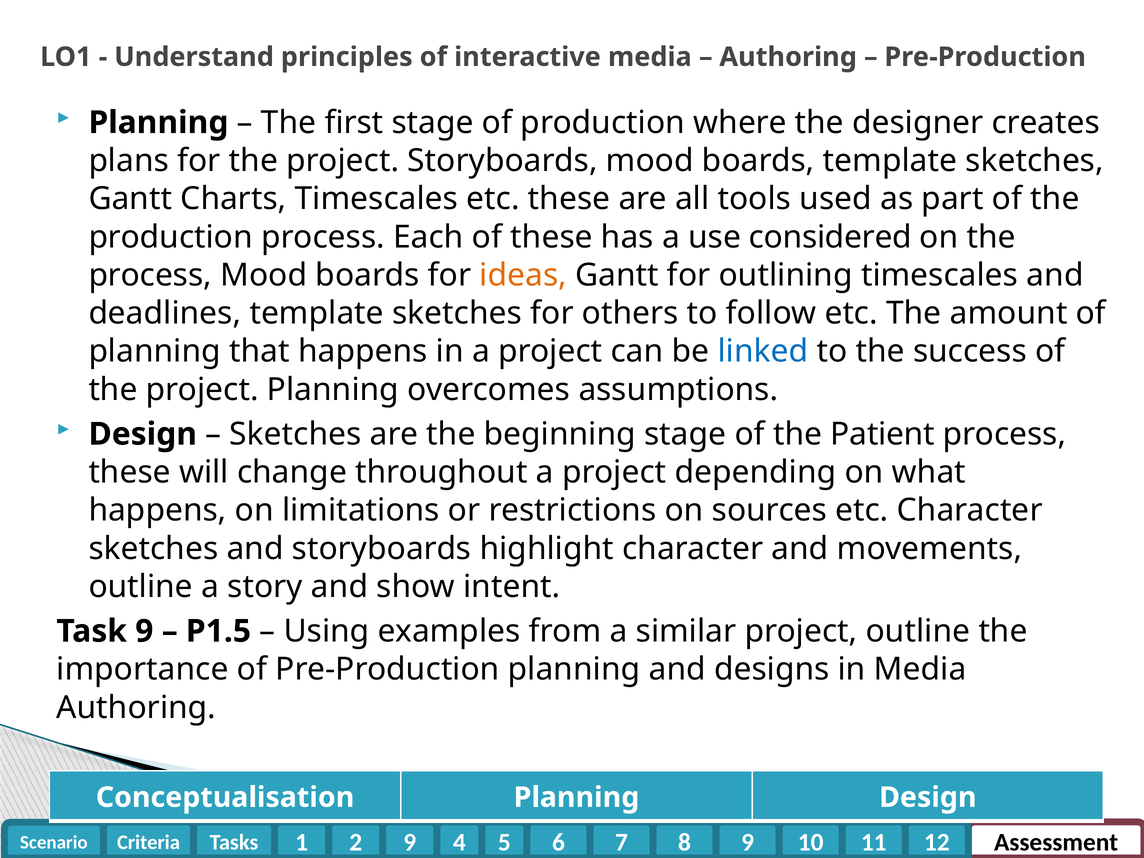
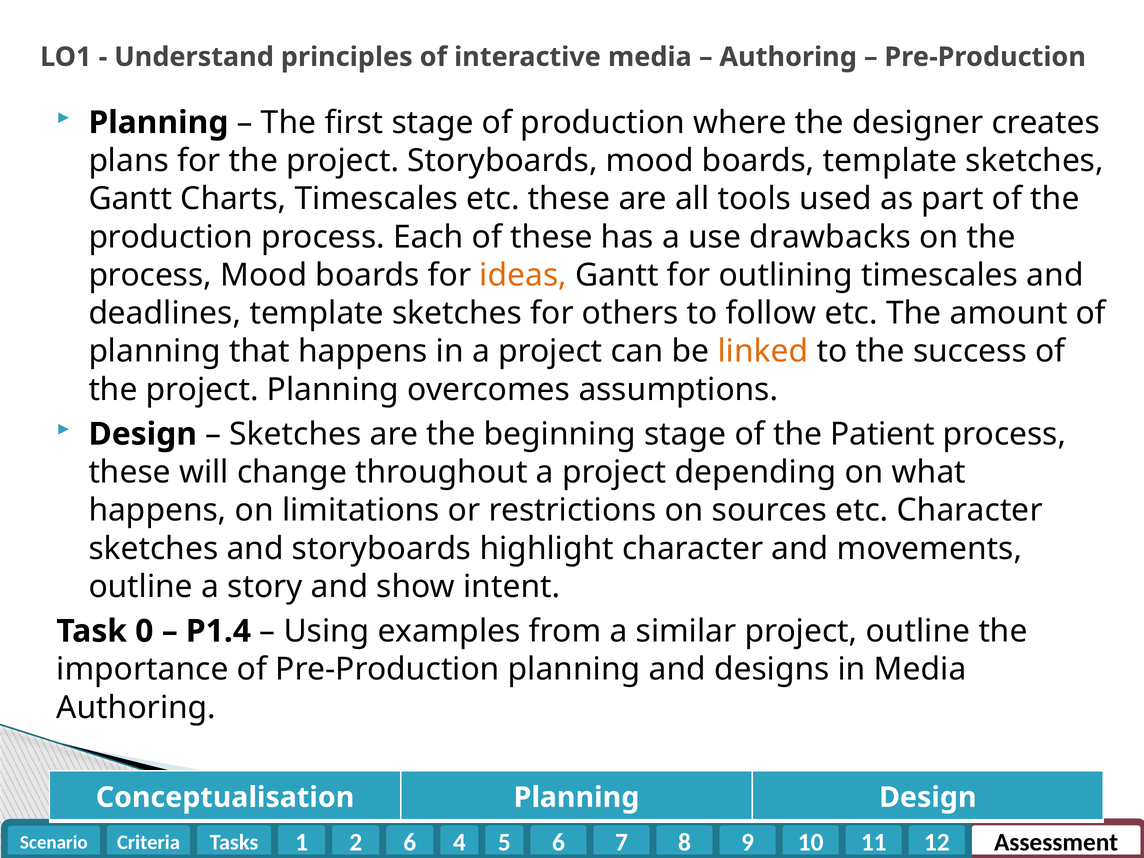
considered: considered -> drawbacks (830, 237)
linked colour: blue -> orange (763, 351)
Task 9: 9 -> 0 (144, 631)
P1.5: P1.5 -> P1.4 (218, 631)
9: 9 -> 6 (410, 843)
